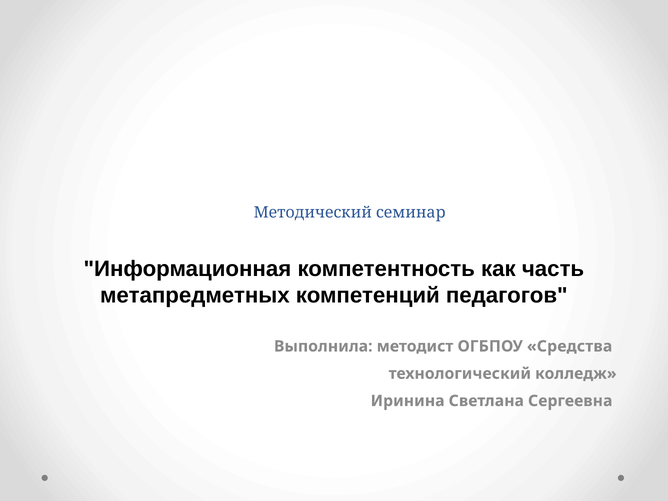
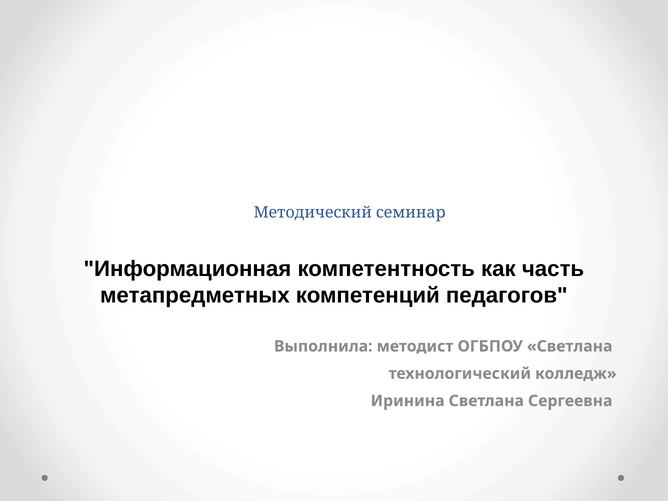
ОГБПОУ Средства: Средства -> Светлана (570, 346)
